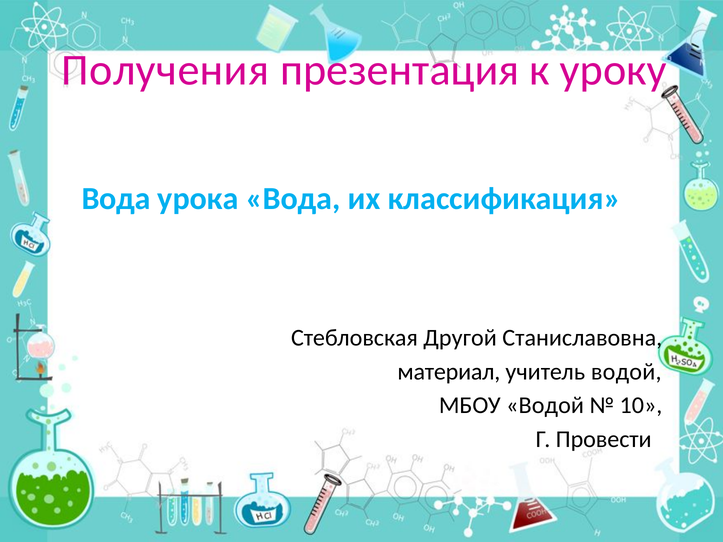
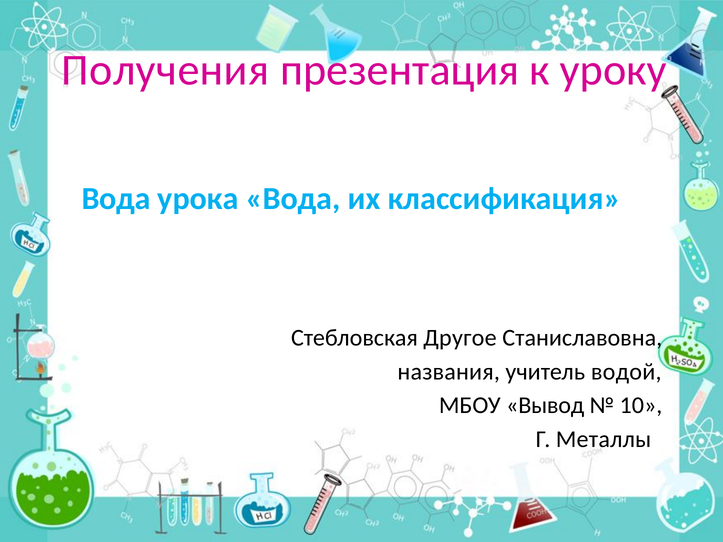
Другой: Другой -> Другое (460, 338)
материал: материал -> названия (449, 372)
МБОУ Водой: Водой -> Вывод (545, 406)
Провести: Провести -> Металлы (604, 439)
